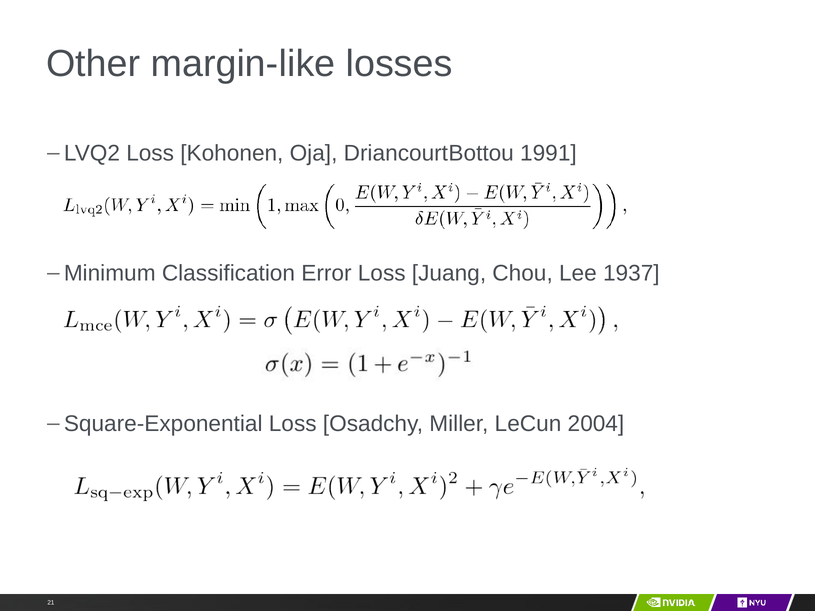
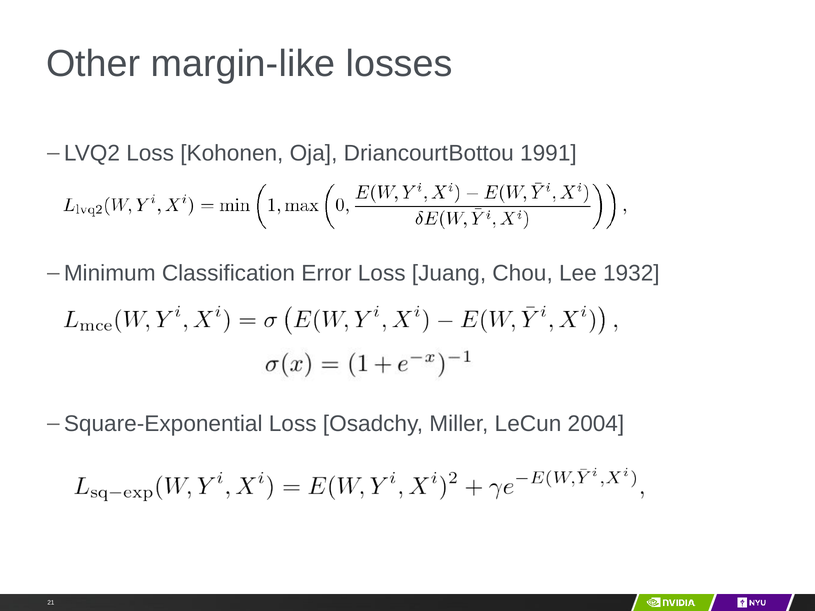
1937: 1937 -> 1932 (631, 273)
